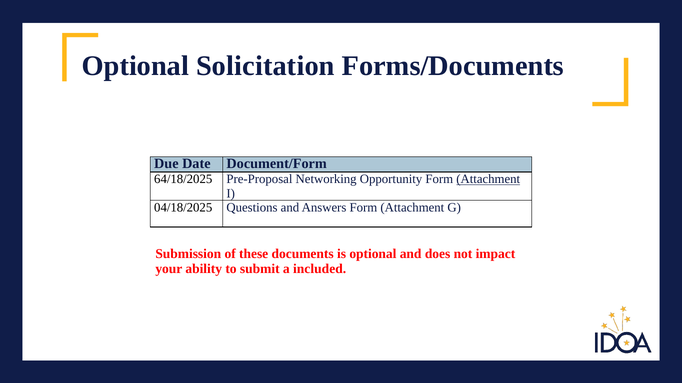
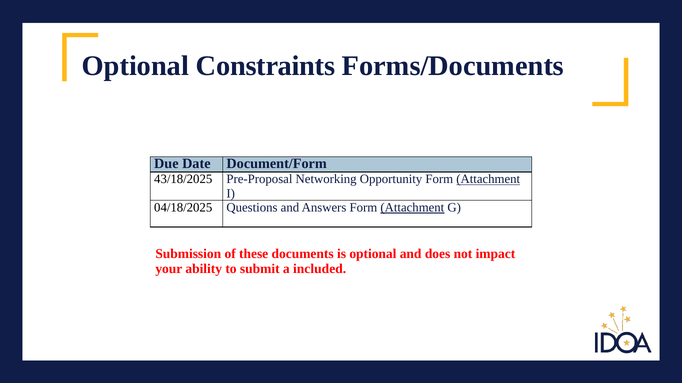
Solicitation: Solicitation -> Constraints (266, 66)
64/18/2025: 64/18/2025 -> 43/18/2025 (183, 179)
Attachment underline: none -> present (412, 208)
